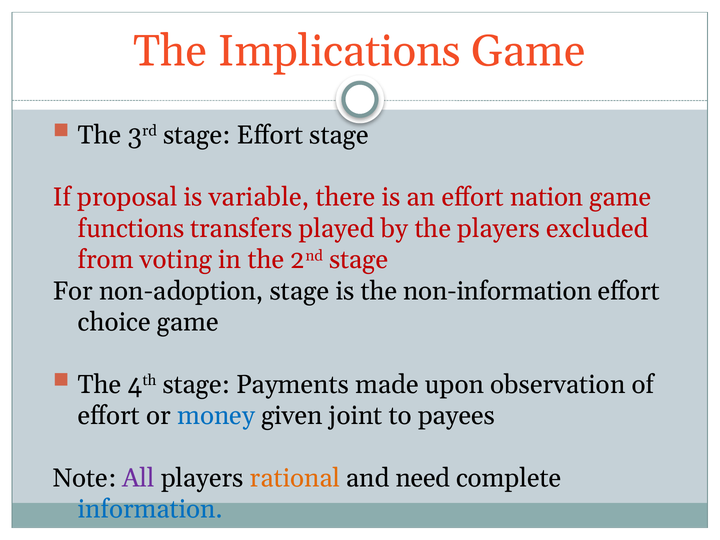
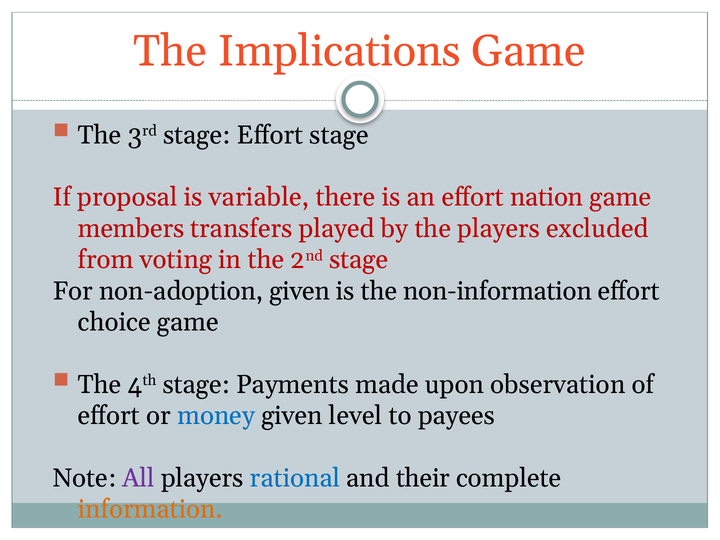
functions: functions -> members (131, 229)
non-adoption stage: stage -> given (300, 291)
joint: joint -> level (356, 416)
rational colour: orange -> blue (295, 478)
need: need -> their (423, 478)
information colour: blue -> orange (150, 509)
